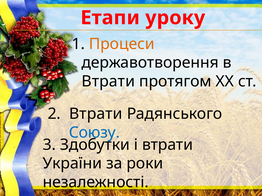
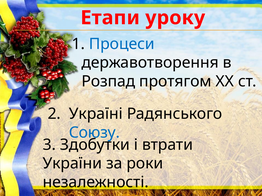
Процеси colour: orange -> blue (122, 44)
Втрати: Втрати -> Розпад (108, 82)
Втрати: Втрати -> Україні (96, 114)
